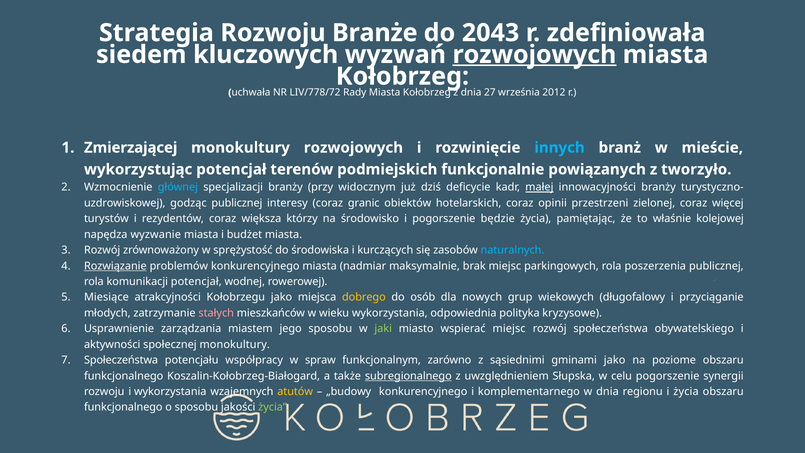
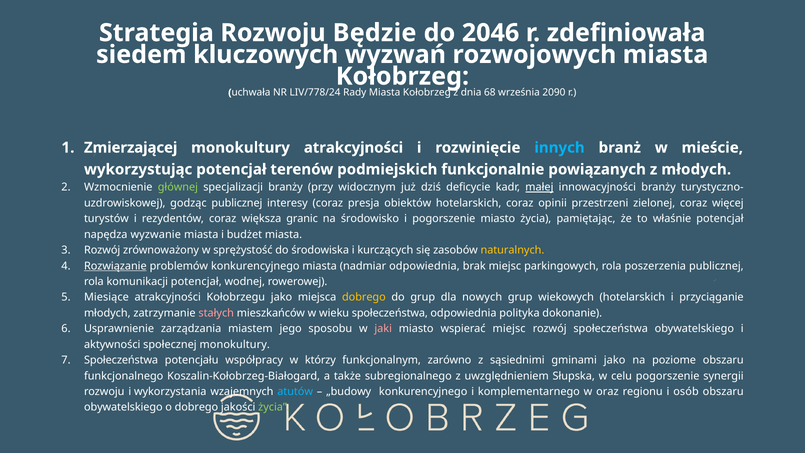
Branże: Branże -> Będzie (375, 33)
2043: 2043 -> 2046 (491, 33)
rozwojowych underline: present -> none (534, 55)
LIV/778/72: LIV/778/72 -> LIV/778/24 (315, 93)
27: 27 -> 68 (490, 93)
2012: 2012 -> 2090 (554, 93)
monokultury rozwojowych: rozwojowych -> atrakcyjności (353, 148)
z tworzyło: tworzyło -> młodych (696, 169)
głównej colour: light blue -> light green (178, 187)
granic: granic -> presja (364, 203)
którzy: którzy -> granic (302, 219)
pogorszenie będzie: będzie -> miasto (498, 219)
właśnie kolejowej: kolejowej -> potencjał (720, 219)
naturalnych colour: light blue -> yellow (512, 250)
nadmiar maksymalnie: maksymalnie -> odpowiednia (424, 266)
do osób: osób -> grup (423, 297)
wiekowych długofalowy: długofalowy -> hotelarskich (632, 297)
wieku wykorzystania: wykorzystania -> społeczeństwa (390, 313)
kryzysowe: kryzysowe -> dokonanie (572, 313)
jaki colour: light green -> pink (383, 329)
spraw: spraw -> którzy (320, 360)
subregionalnego underline: present -> none (408, 376)
atutów colour: yellow -> light blue (295, 391)
w dnia: dnia -> oraz (607, 391)
i życia: życia -> osób (686, 391)
funkcjonalnego: funkcjonalnego -> obywatelskiego (123, 407)
o sposobu: sposobu -> dobrego (196, 407)
